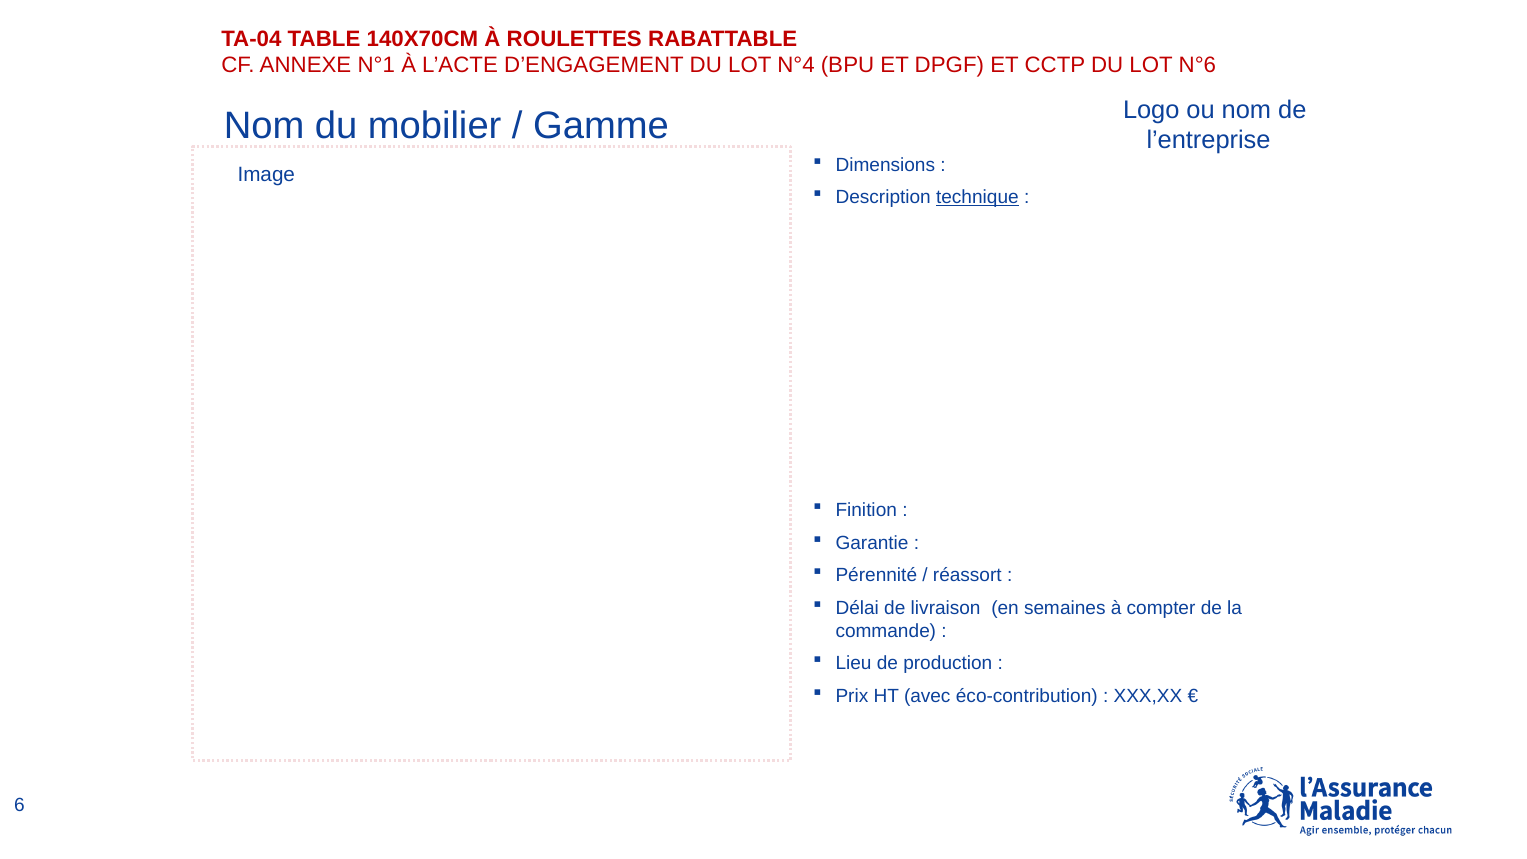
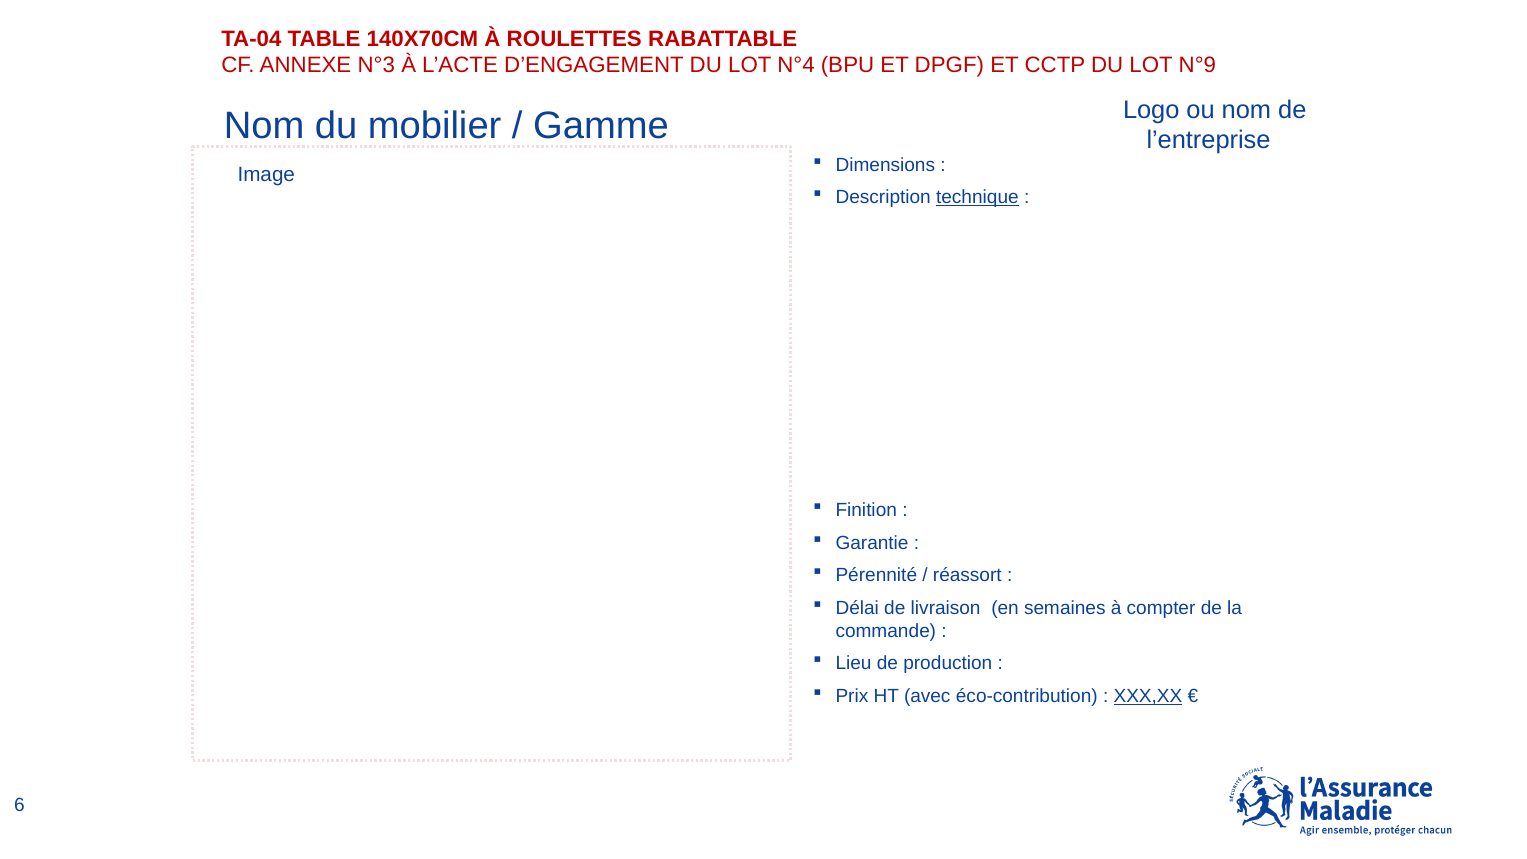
N°1: N°1 -> N°3 (376, 66)
N°6: N°6 -> N°9 (1197, 66)
XXX,XX underline: none -> present (1148, 696)
